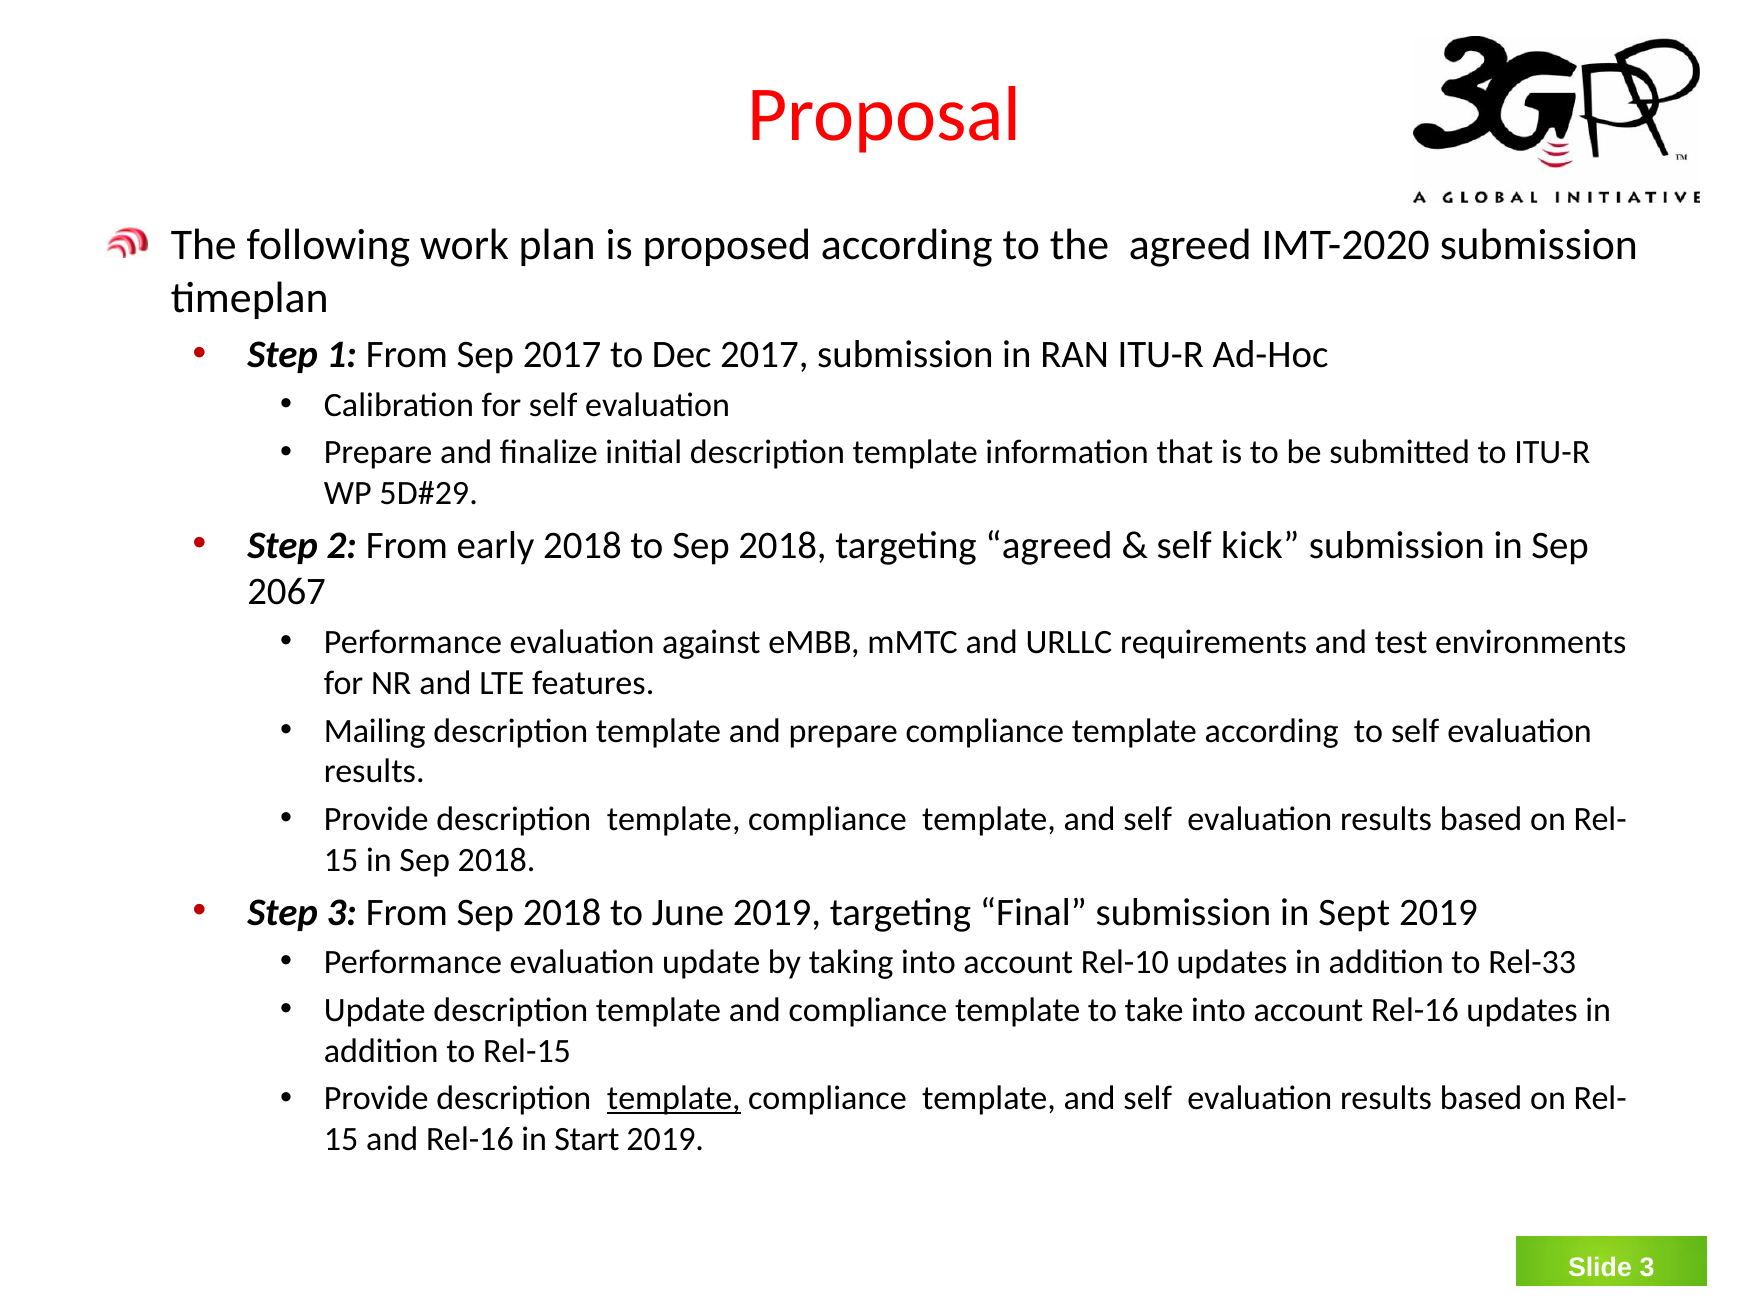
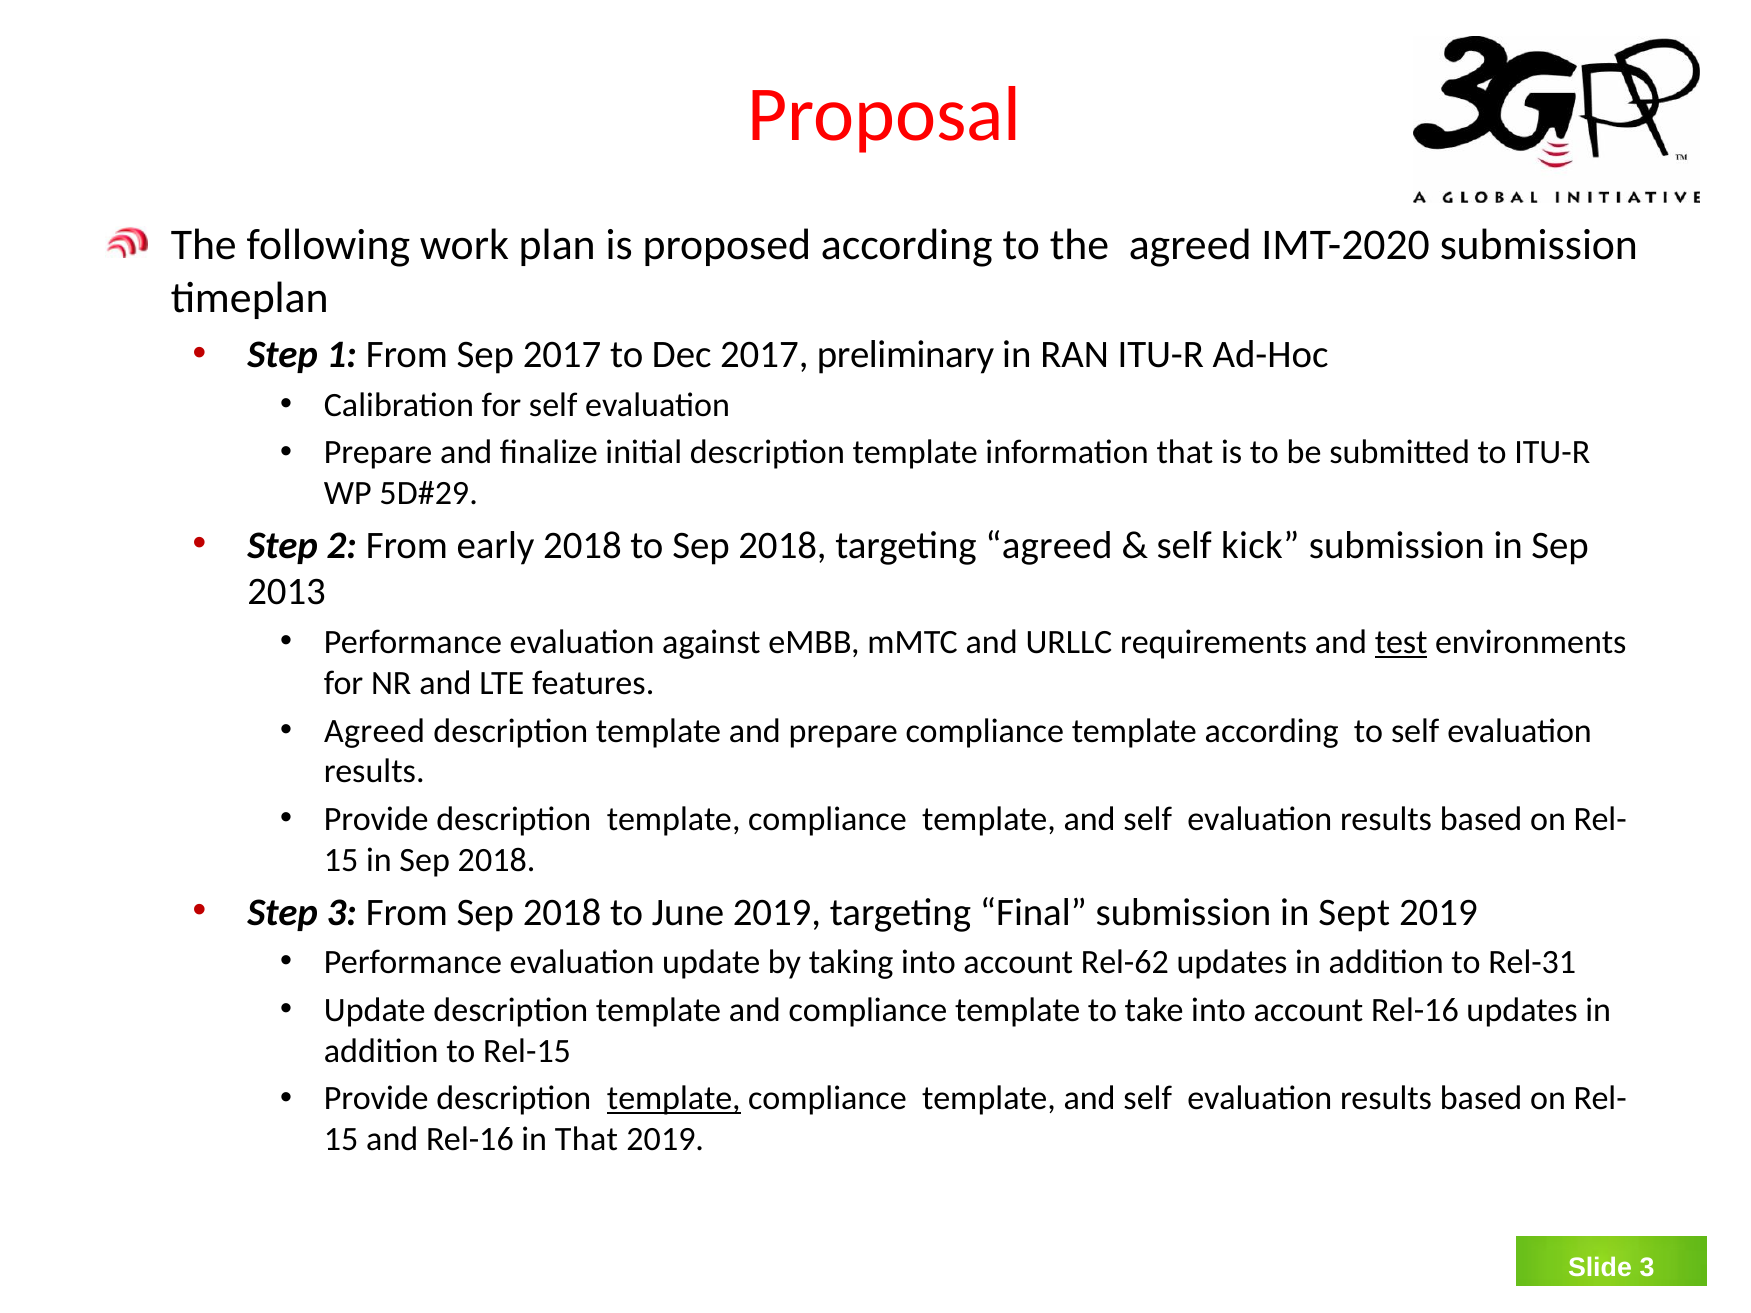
2017 submission: submission -> preliminary (906, 355)
2067: 2067 -> 2013 (287, 592)
test underline: none -> present (1401, 642)
Mailing: Mailing -> Agreed (375, 731)
Rel-10: Rel-10 -> Rel-62 (1125, 963)
Rel-33: Rel-33 -> Rel-31 (1532, 963)
in Start: Start -> That (587, 1140)
